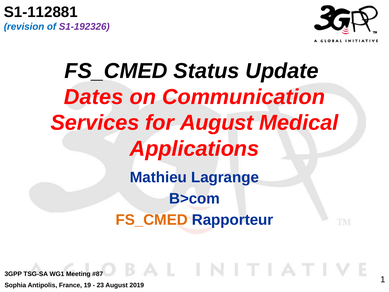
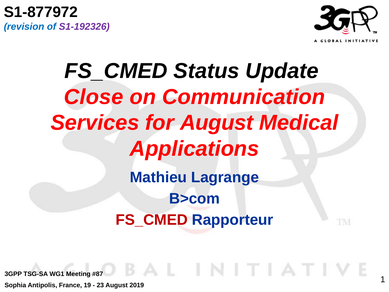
S1-112881: S1-112881 -> S1-877972 (41, 12)
Dates: Dates -> Close (94, 97)
FS_CMED colour: orange -> red (152, 220)
